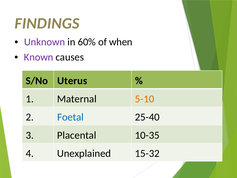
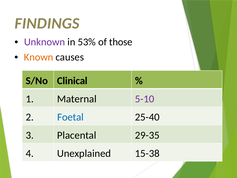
60%: 60% -> 53% (87, 42)
when: when -> those (121, 42)
Known colour: purple -> orange (39, 57)
Uterus: Uterus -> Clinical (72, 81)
5-10 colour: orange -> purple (145, 99)
10-35: 10-35 -> 29-35 (147, 135)
15-32: 15-32 -> 15-38 (147, 153)
